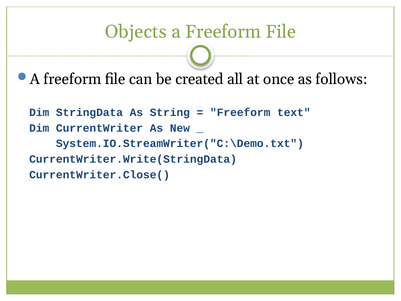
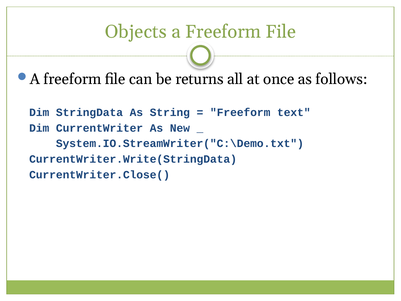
created: created -> returns (199, 79)
